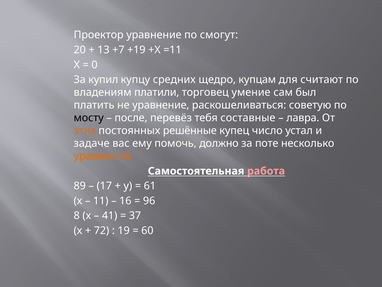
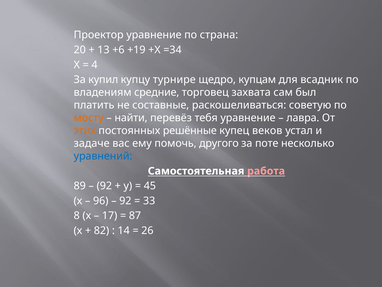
смогут: смогут -> страна (219, 35)
+7: +7 -> +6 (118, 50)
=11: =11 -> =34 (172, 50)
0: 0 -> 4 (95, 65)
средних: средних -> турнире (174, 79)
считают: считают -> всадник (322, 79)
платили: платили -> средние (157, 92)
умение: умение -> захвата (251, 92)
не уравнение: уравнение -> составные (161, 105)
мосту colour: black -> orange (89, 118)
после: после -> найти (131, 118)
тебя составные: составные -> уравнение (248, 118)
число: число -> веков (267, 130)
должно: должно -> другого (219, 143)
уравнений colour: orange -> blue (103, 156)
17: 17 -> 92 (104, 186)
61: 61 -> 45 (150, 186)
11: 11 -> 96 (101, 201)
16: 16 -> 92 (125, 201)
96: 96 -> 33 (149, 201)
41: 41 -> 17 (110, 215)
37: 37 -> 87 (135, 215)
72: 72 -> 82 (102, 230)
19: 19 -> 14 (124, 230)
60: 60 -> 26 (147, 230)
